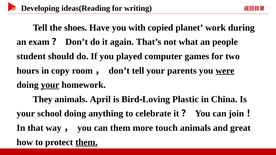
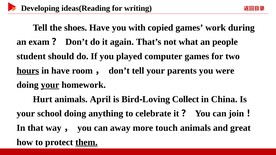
copied planet: planet -> games (189, 28)
hours underline: none -> present (28, 71)
in copy: copy -> have (60, 71)
were underline: present -> none (225, 71)
They: They -> Hurt (43, 99)
Plastic: Plastic -> Collect (186, 99)
can them: them -> away (120, 128)
